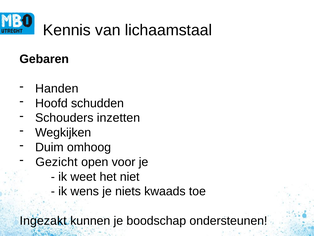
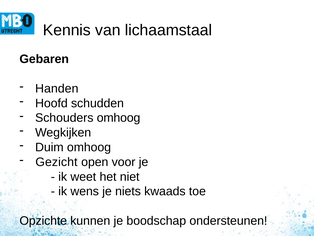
Schouders inzetten: inzetten -> omhoog (119, 118)
Ingezakt: Ingezakt -> Opzichte (43, 220)
